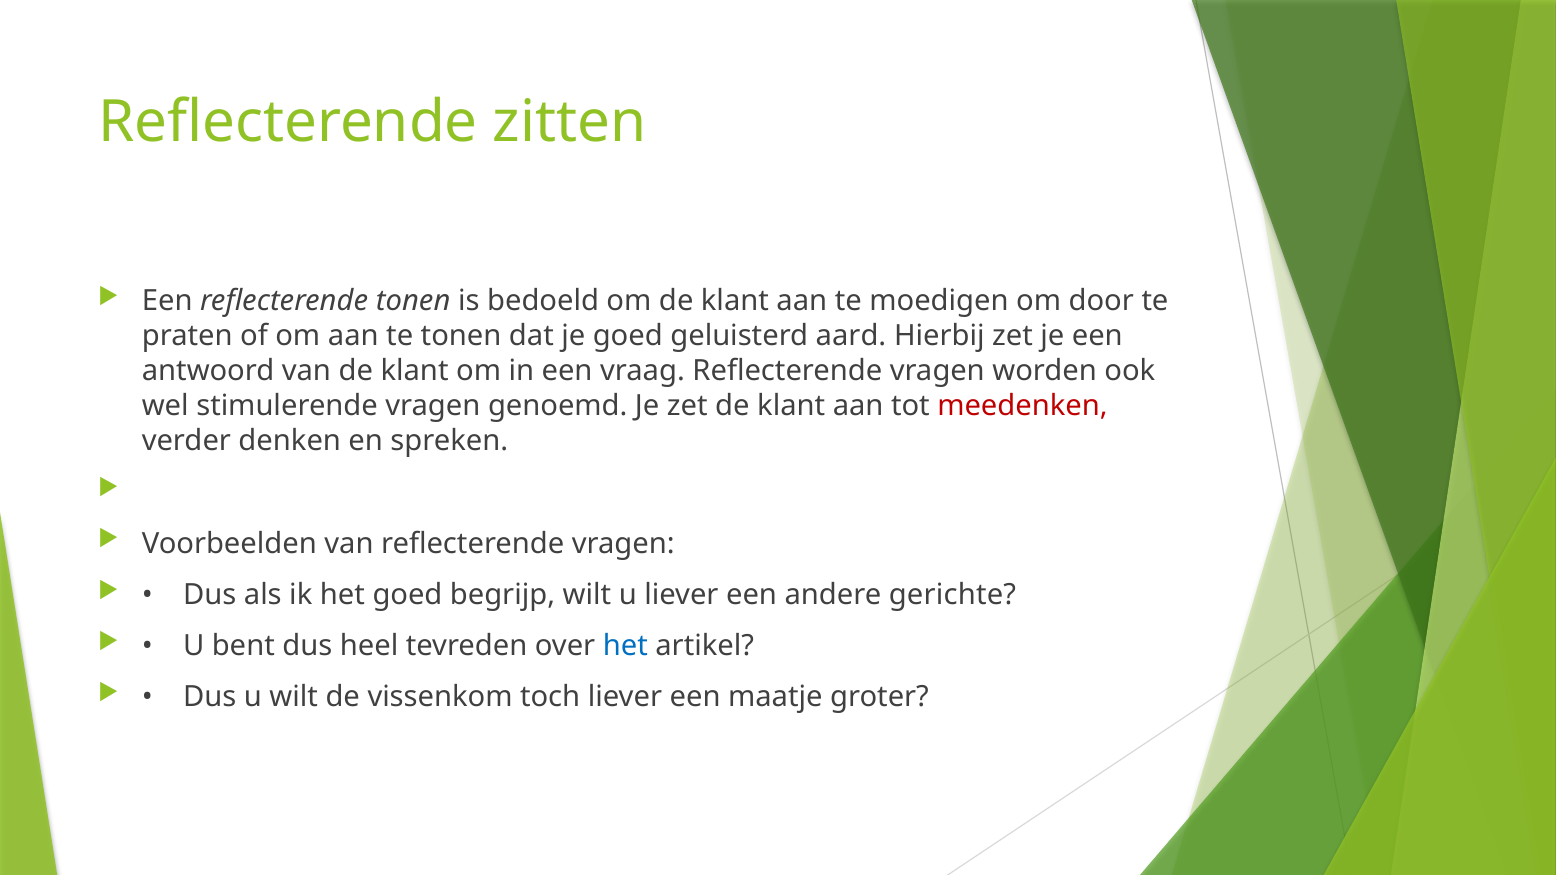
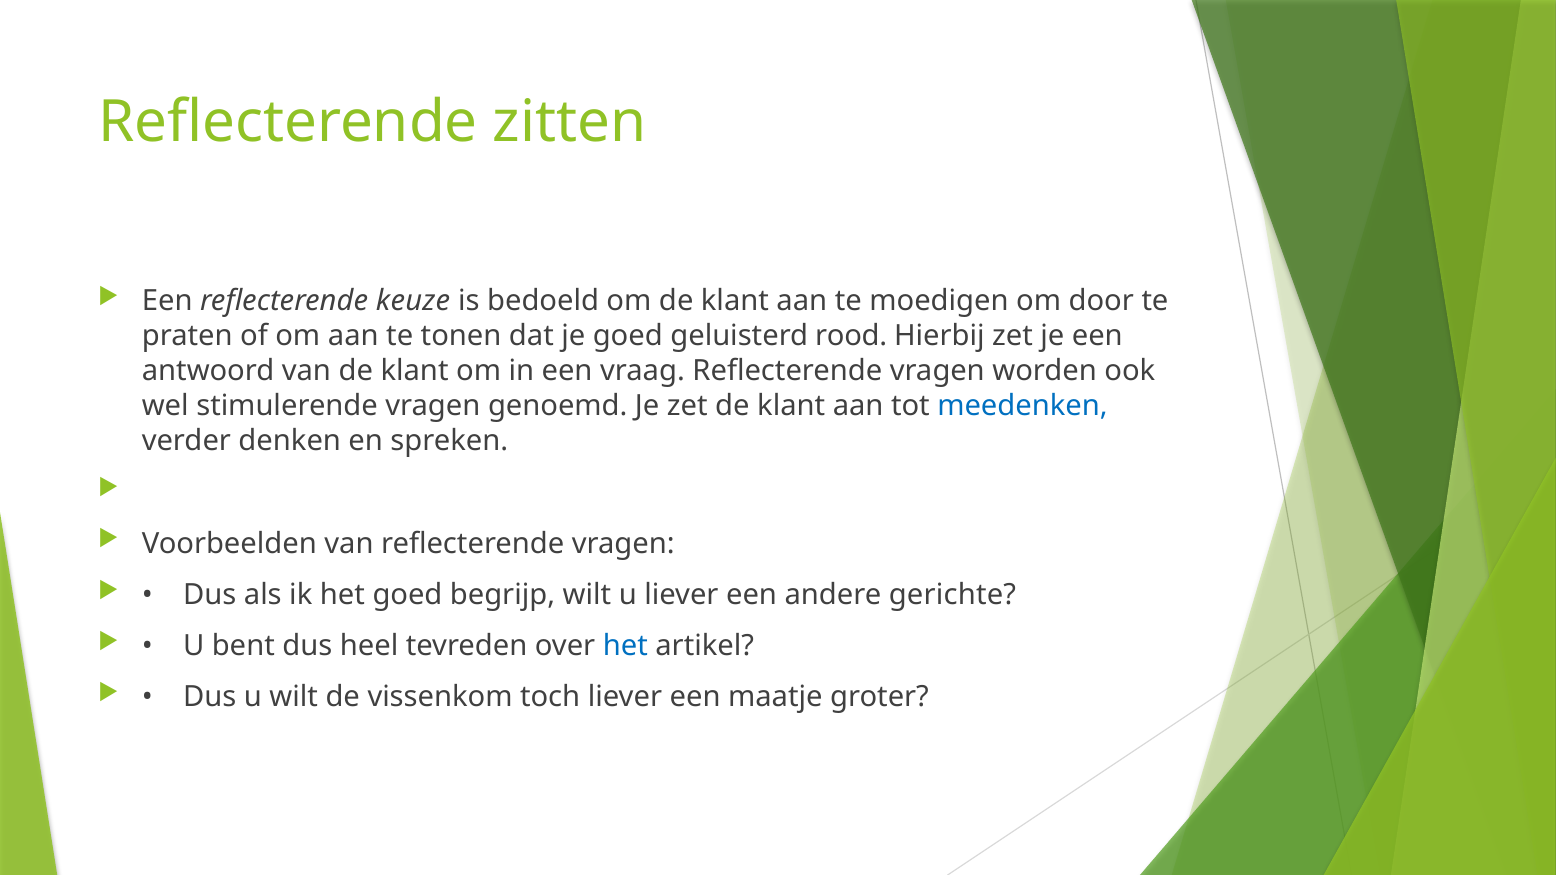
reflecterende tonen: tonen -> keuze (413, 301)
aard: aard -> rood (851, 336)
meedenken colour: red -> blue (1022, 406)
